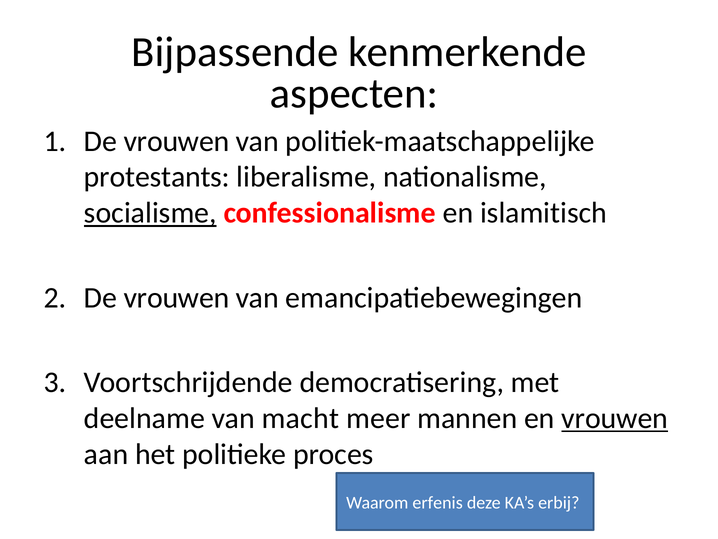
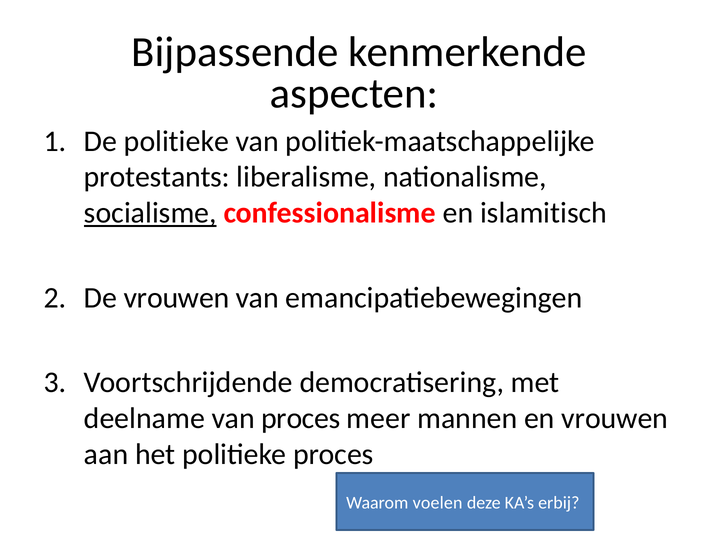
vrouwen: vrouwen -> politieke (176, 141)
van macht: macht -> proces (301, 418)
vrouwen underline: present -> none (615, 418)
erfenis: erfenis -> voelen (438, 502)
